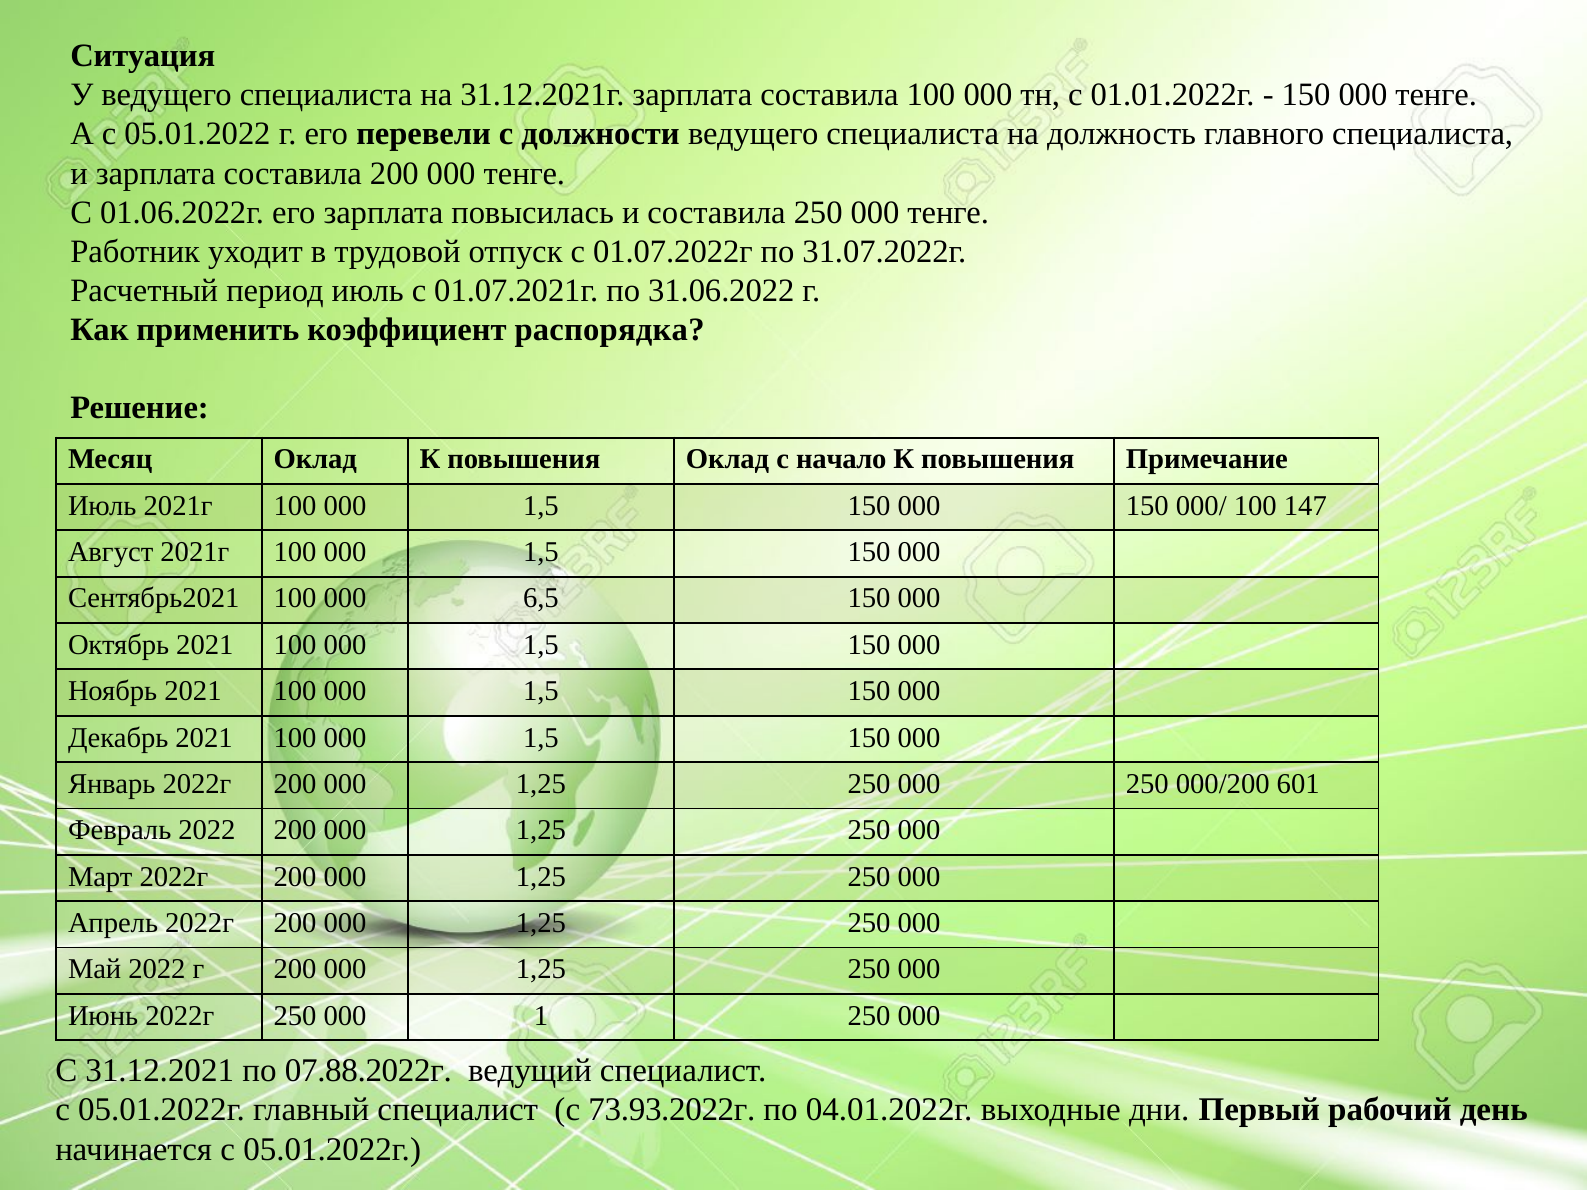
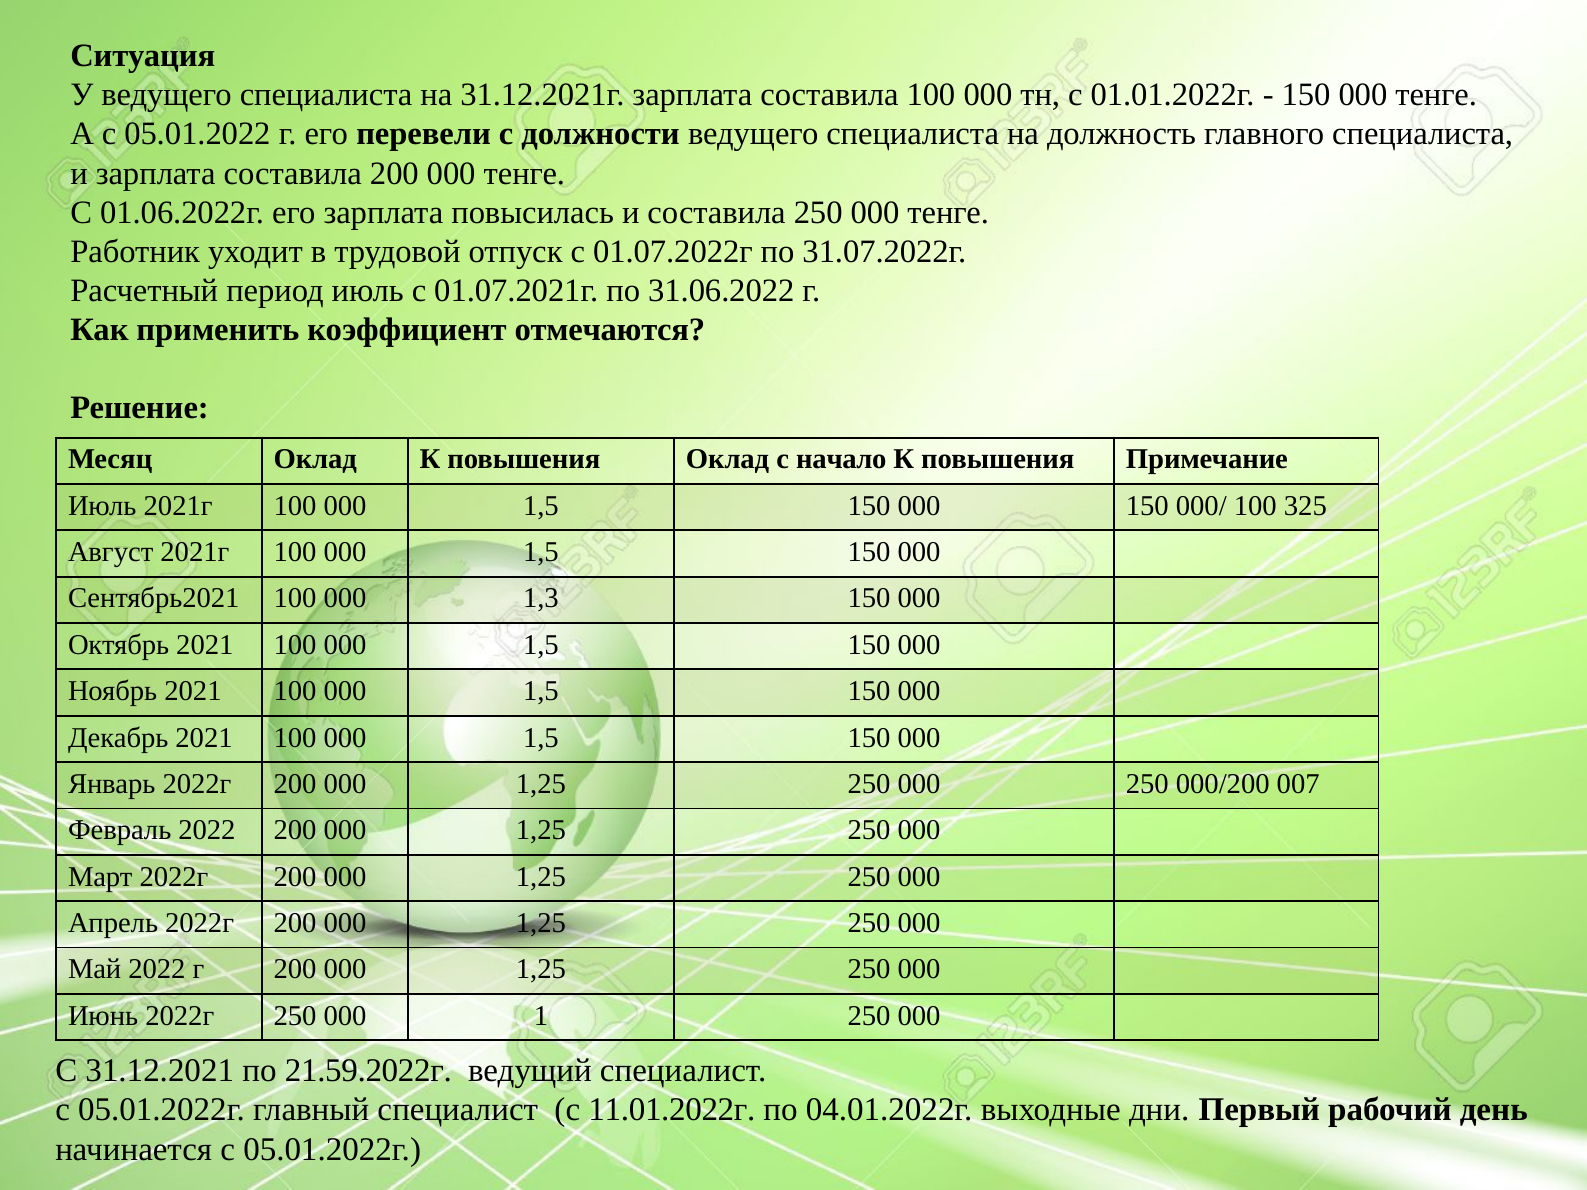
распорядка: распорядка -> отмечаются (610, 330)
147: 147 -> 325 (1305, 506)
6,5: 6,5 -> 1,3 (541, 599)
601: 601 -> 007 (1298, 784)
07.88.2022г: 07.88.2022г -> 21.59.2022г (368, 1070)
73.93.2022г: 73.93.2022г -> 11.01.2022г (672, 1110)
